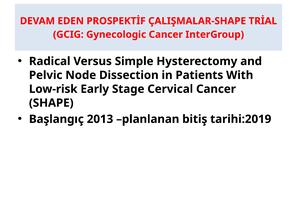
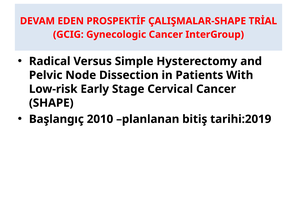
2013: 2013 -> 2010 (100, 119)
